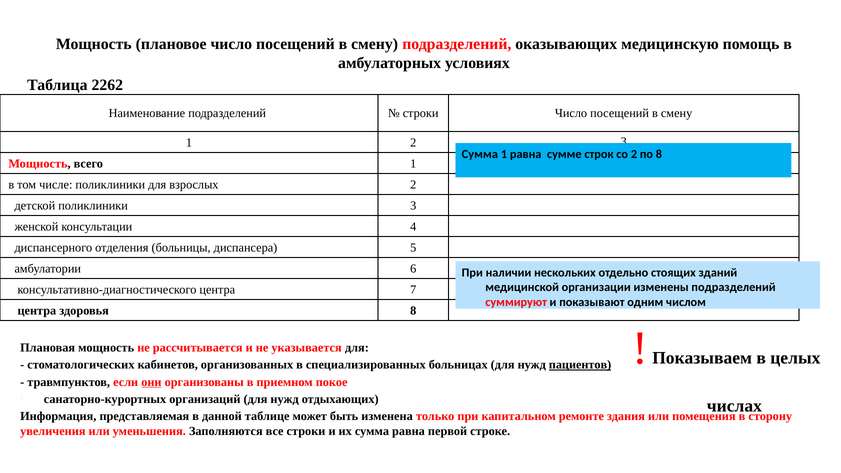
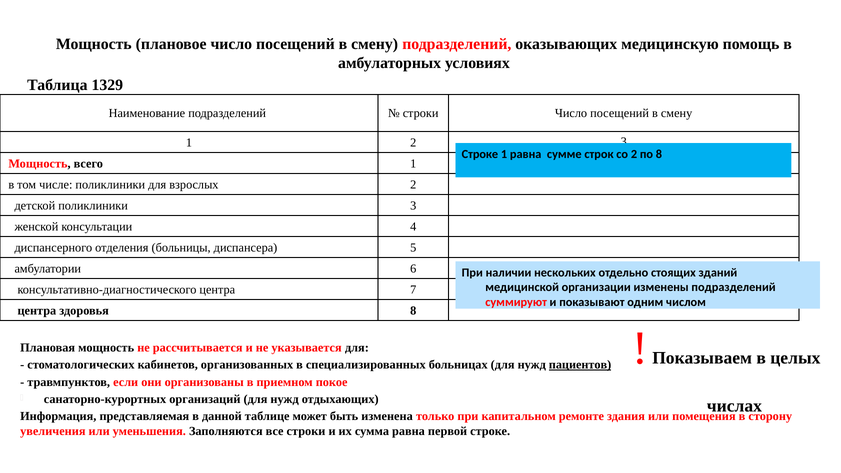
2262: 2262 -> 1329 (107, 85)
Сумма: Сумма -> Строке (480, 154)
они underline: present -> none (151, 382)
